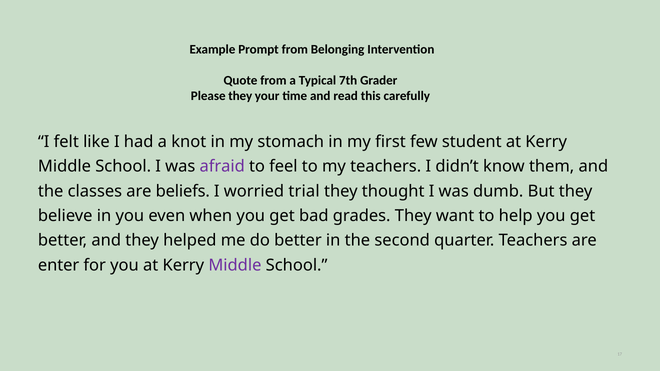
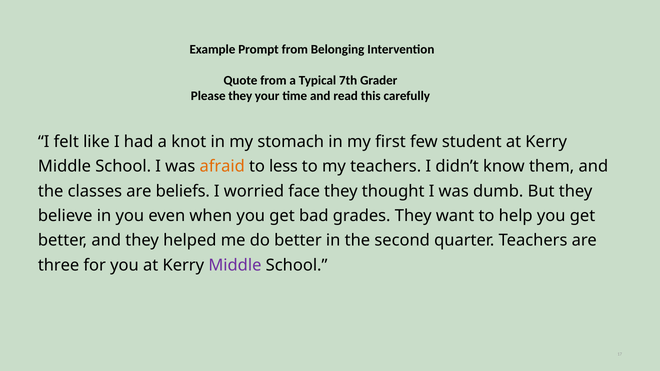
afraid colour: purple -> orange (222, 166)
feel: feel -> less (283, 166)
trial: trial -> face (304, 191)
enter: enter -> three (59, 265)
